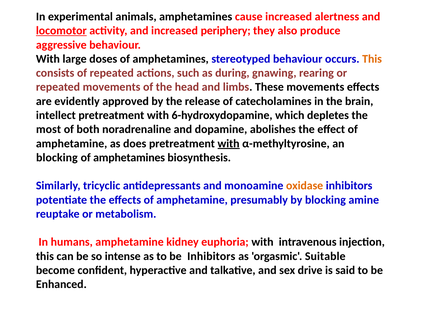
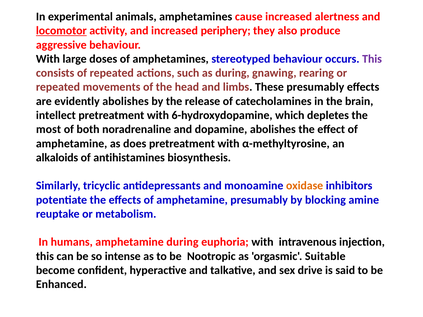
This colour: orange -> purple (372, 59)
These movements: movements -> presumably (315, 87)
evidently approved: approved -> abolishes (126, 101)
with underline: present -> none (229, 144)
blocking: blocking -> alkaloids (57, 158)
amphetamines: amphetamines -> antihistamines (129, 158)
amphetamine kidney: kidney -> during (182, 242)
be Inhibitors: Inhibitors -> Nootropic (211, 256)
